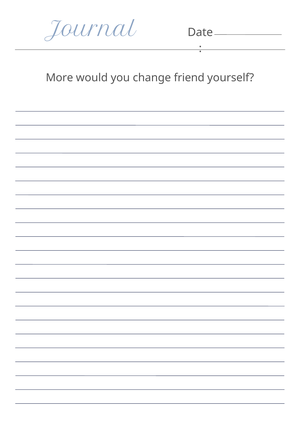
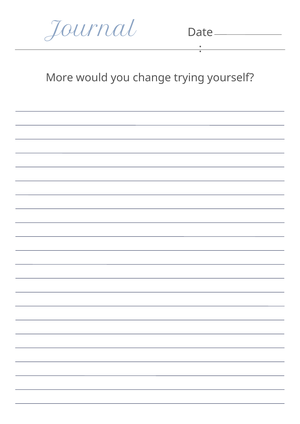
friend: friend -> trying (189, 78)
